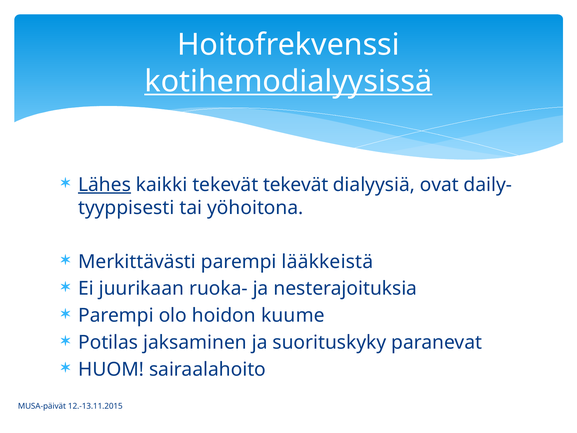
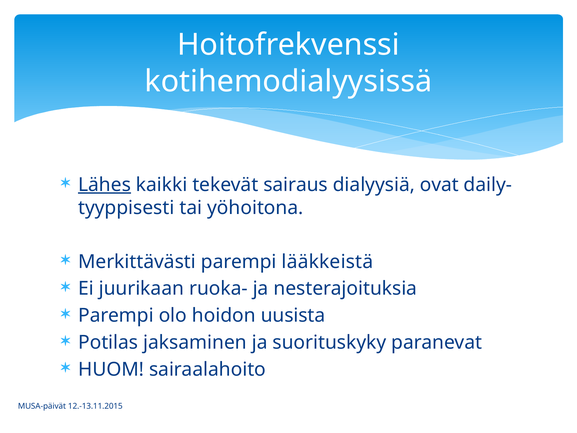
kotihemodialyysissä underline: present -> none (288, 81)
tekevät tekevät: tekevät -> sairaus (296, 185)
kuume: kuume -> uusista (293, 315)
